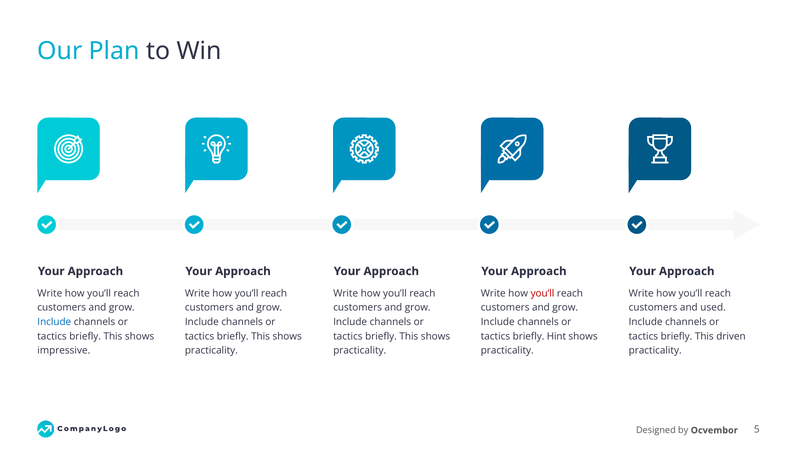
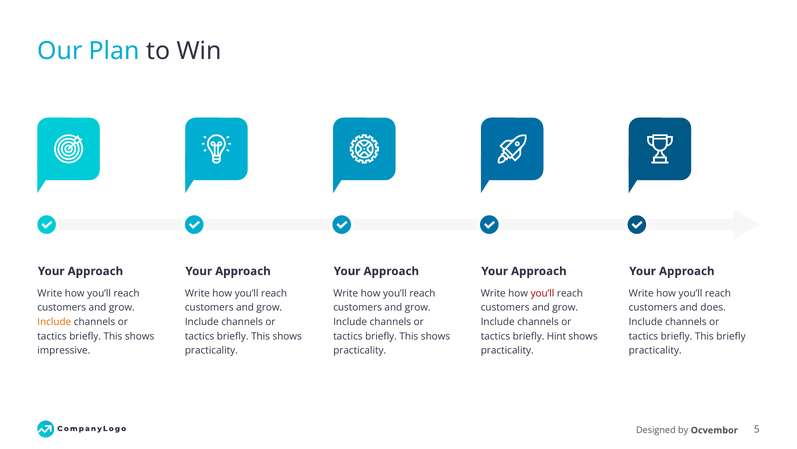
used: used -> does (713, 307)
Include colour: blue -> orange (54, 321)
This driven: driven -> briefly (731, 336)
